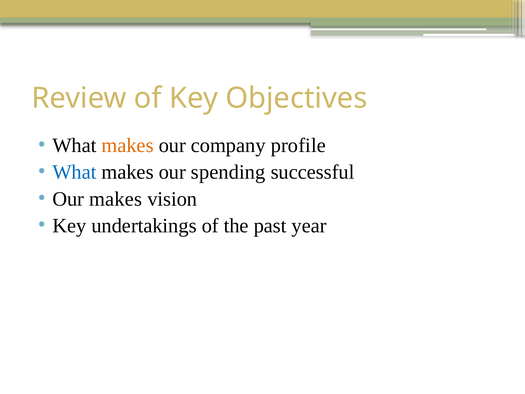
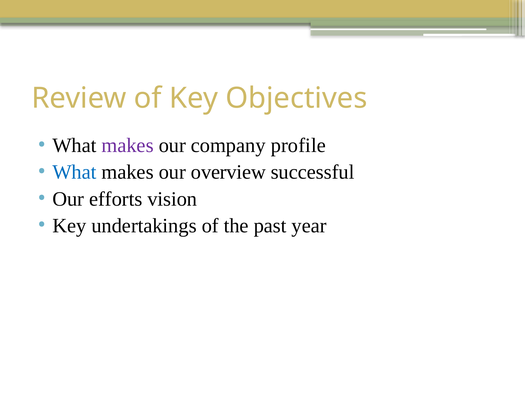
makes colour: orange -> purple (128, 145)
spending: spending -> overview (228, 172)
Our makes: makes -> efforts (116, 199)
